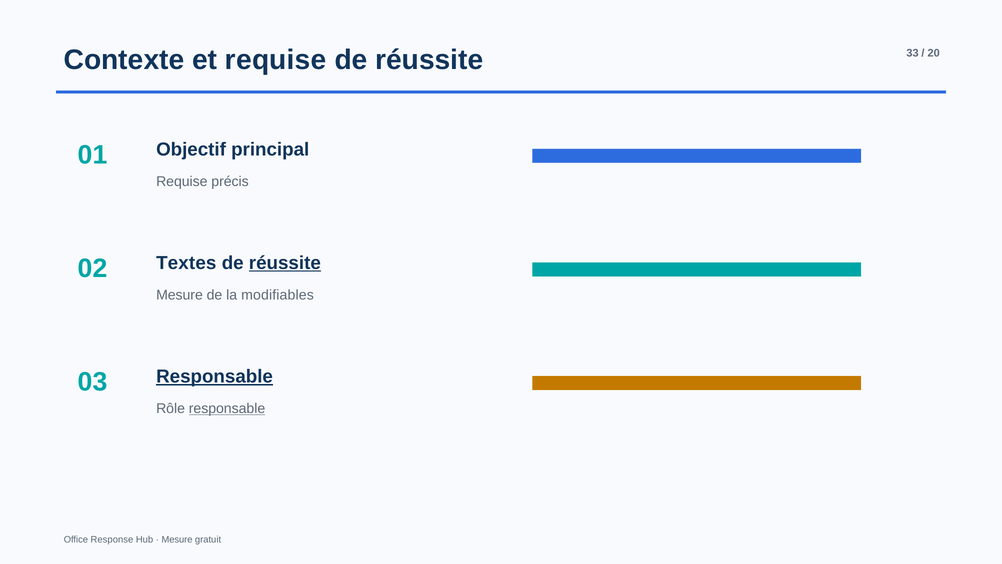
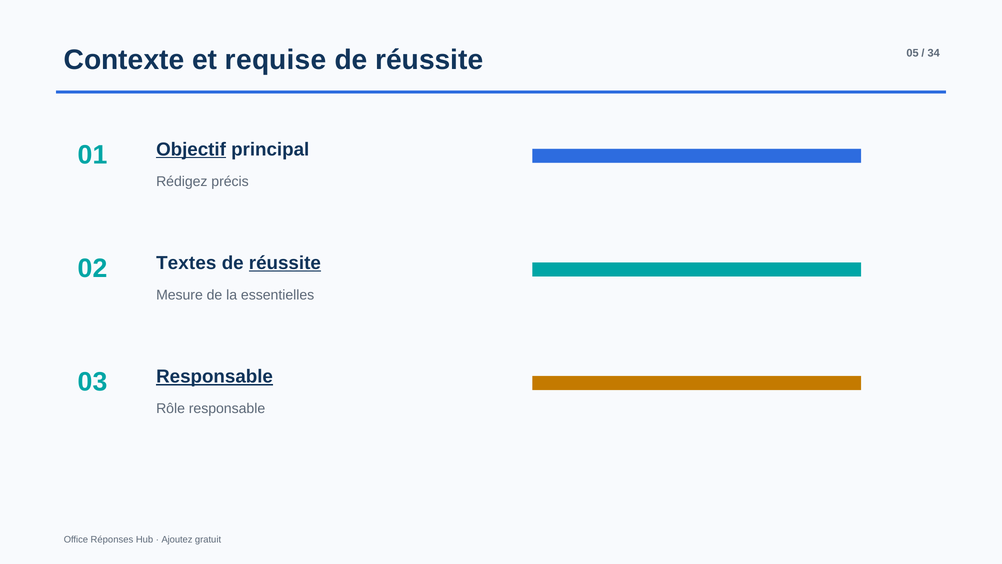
33: 33 -> 05 (913, 53)
20: 20 -> 34 (934, 53)
Objectif underline: none -> present (191, 149)
Requise: Requise -> Rédigez (182, 181)
modifiables: modifiables -> essentielles (278, 295)
responsable underline: present -> none (227, 408)
Response: Response -> Réponses (112, 539)
Mesure: Mesure -> Ajoutez (177, 539)
